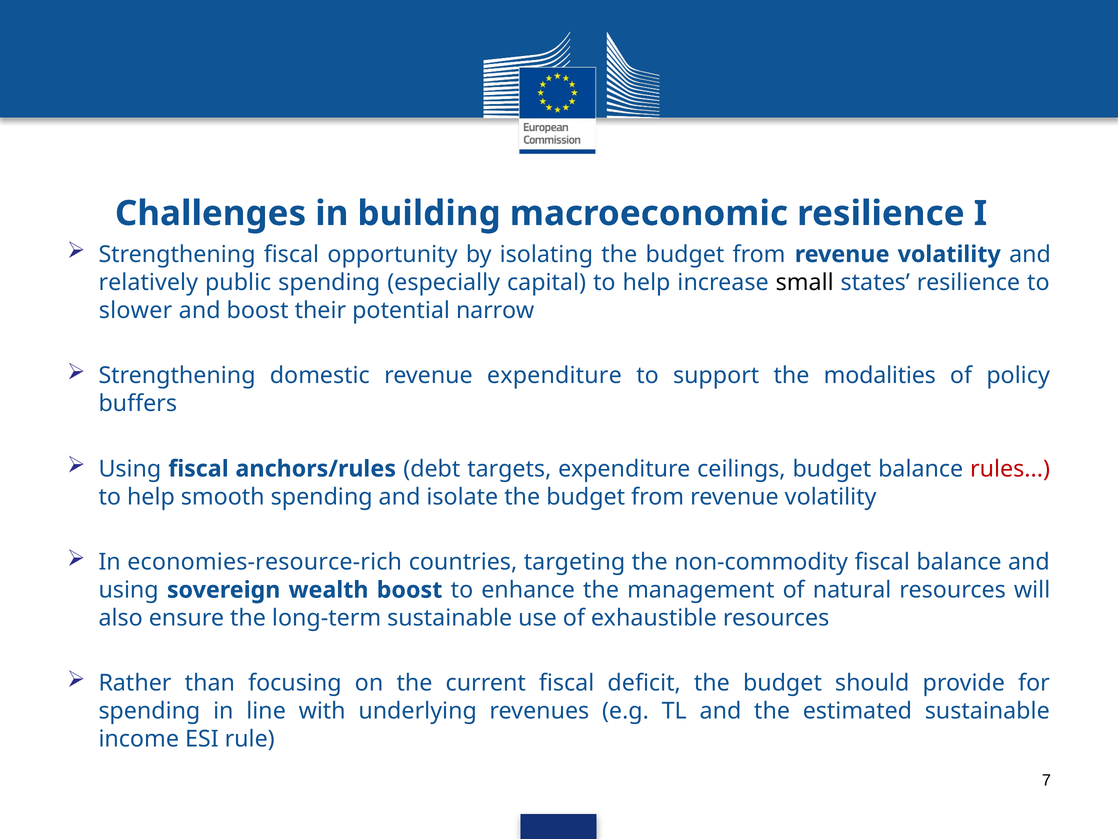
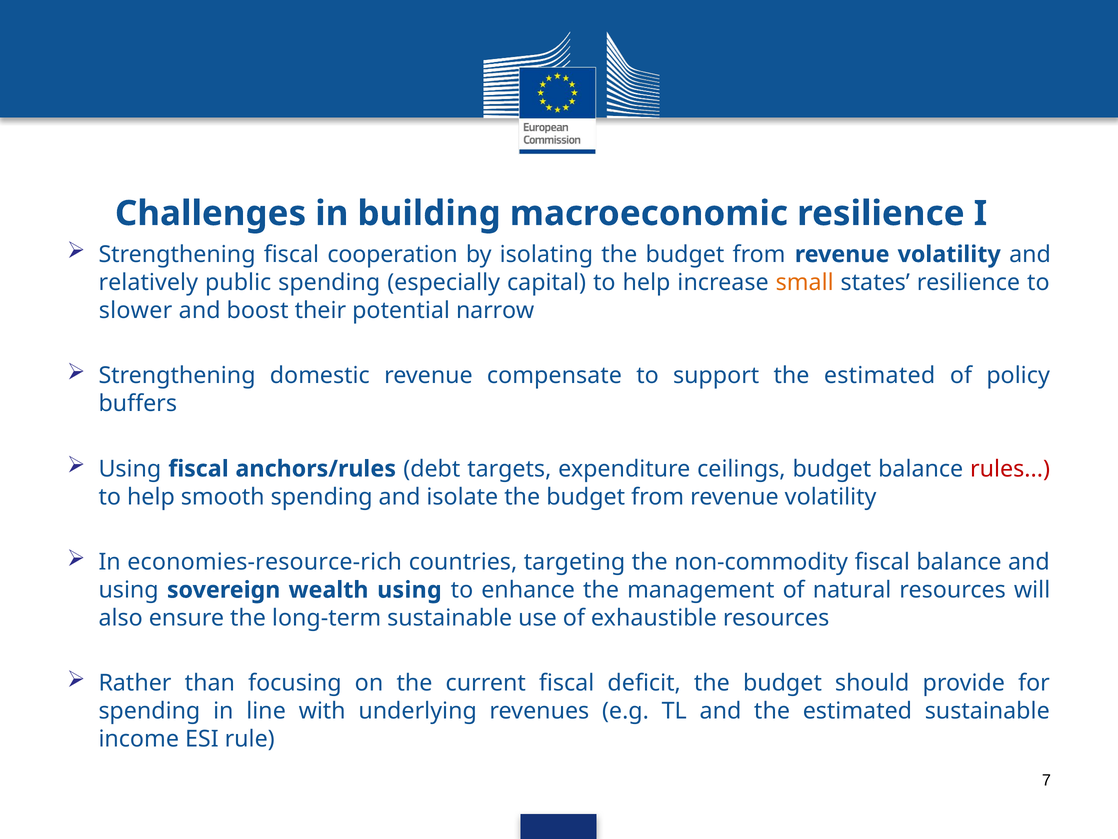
opportunity: opportunity -> cooperation (393, 254)
small colour: black -> orange (805, 282)
revenue expenditure: expenditure -> compensate (554, 375)
support the modalities: modalities -> estimated (880, 375)
wealth boost: boost -> using (409, 590)
